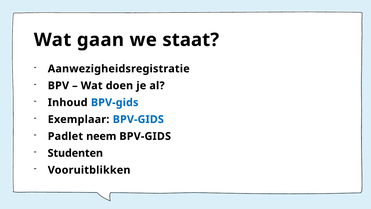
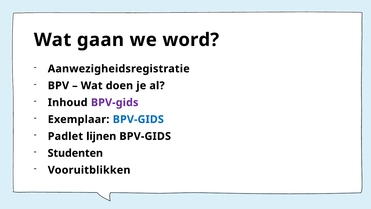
staat: staat -> word (191, 40)
BPV-gids colour: blue -> purple (115, 102)
neem: neem -> lijnen (101, 136)
